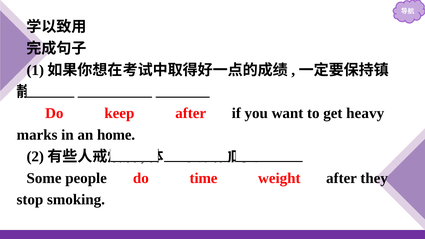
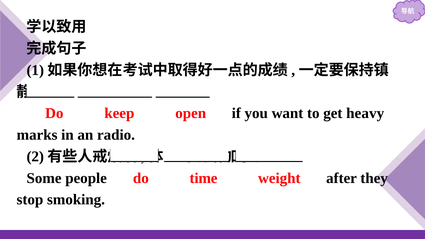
keep after: after -> open (191, 113)
home: home -> radio (116, 135)
